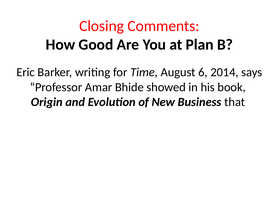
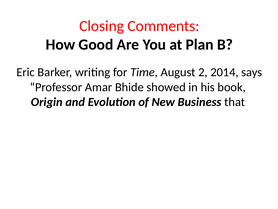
6: 6 -> 2 (203, 72)
